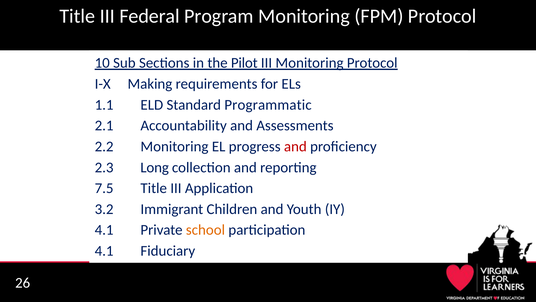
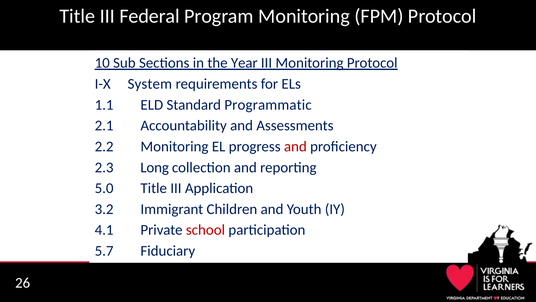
Pilot: Pilot -> Year (244, 63)
Making: Making -> System (150, 84)
7.5: 7.5 -> 5.0 (104, 188)
school colour: orange -> red (205, 230)
4.1: 4.1 -> 5.7 (104, 251)
